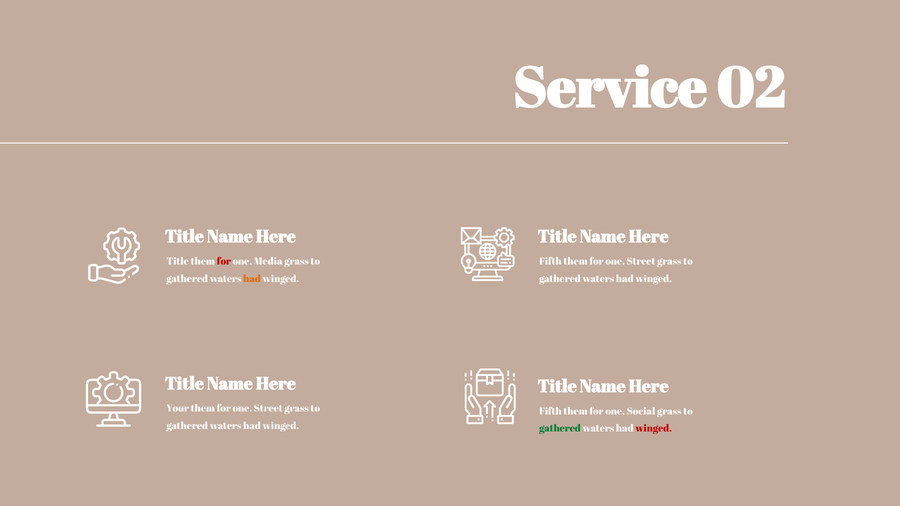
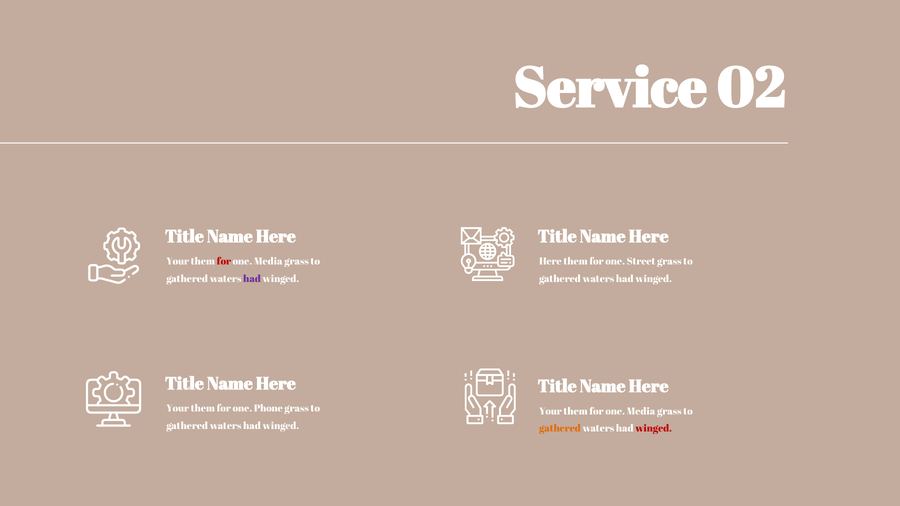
Title: Title -> Your (178, 262)
Fifth: Fifth -> Here (550, 262)
had colour: orange -> purple (252, 279)
Street: Street -> Phone (268, 409)
Fifth: Fifth -> Your (550, 411)
Social: Social -> Media (641, 411)
gathered colour: green -> orange (560, 429)
